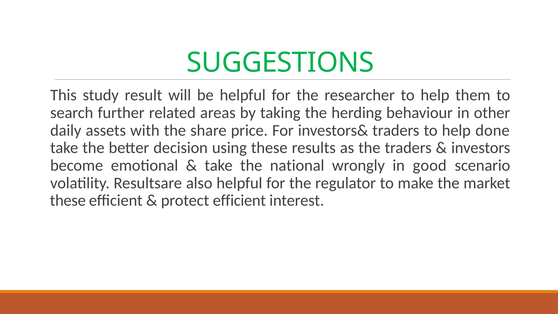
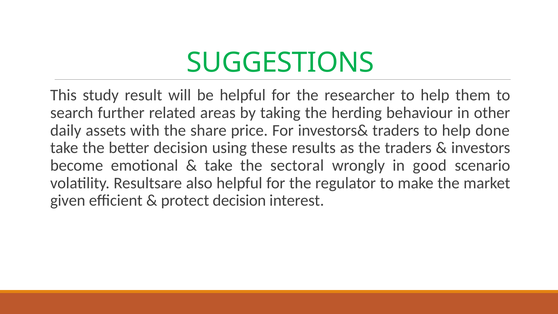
national: national -> sectoral (297, 165)
these: these -> given (68, 201)
protect efficient: efficient -> decision (239, 201)
